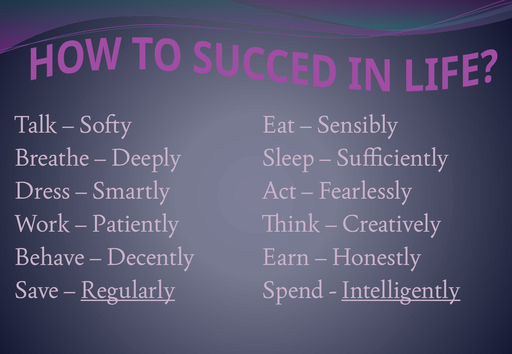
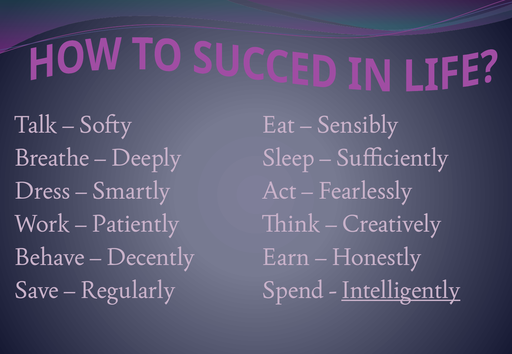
Regularly underline: present -> none (128, 291)
